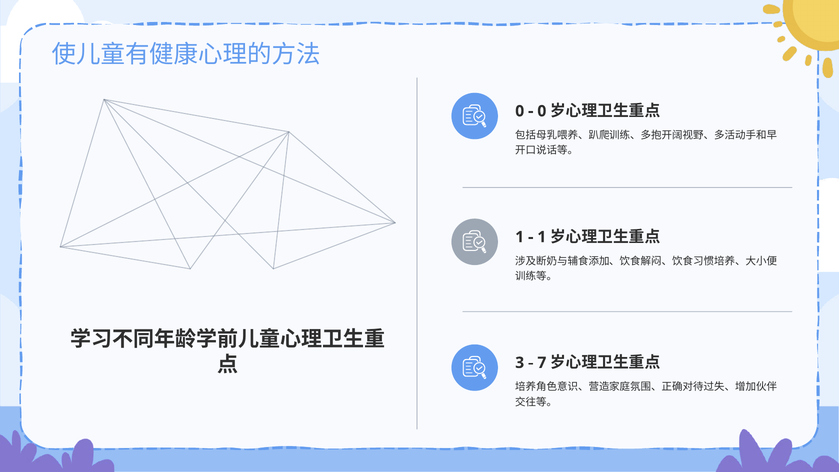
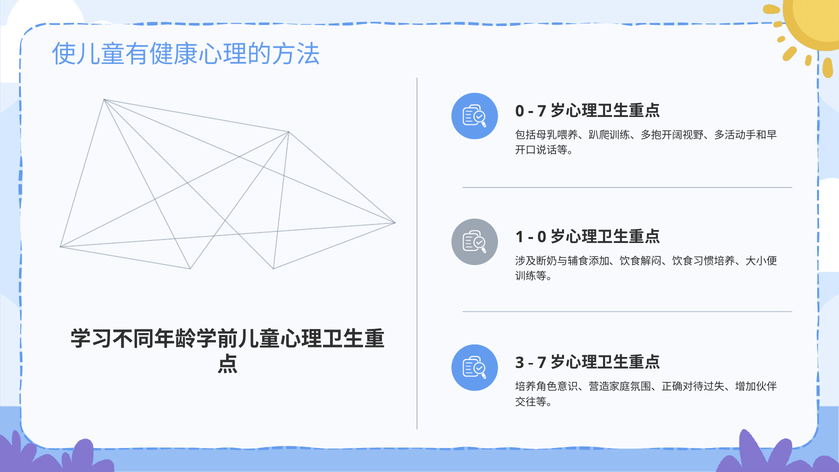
0: 0 -> 7 (542, 111)
1: 1 -> 0 (542, 237)
